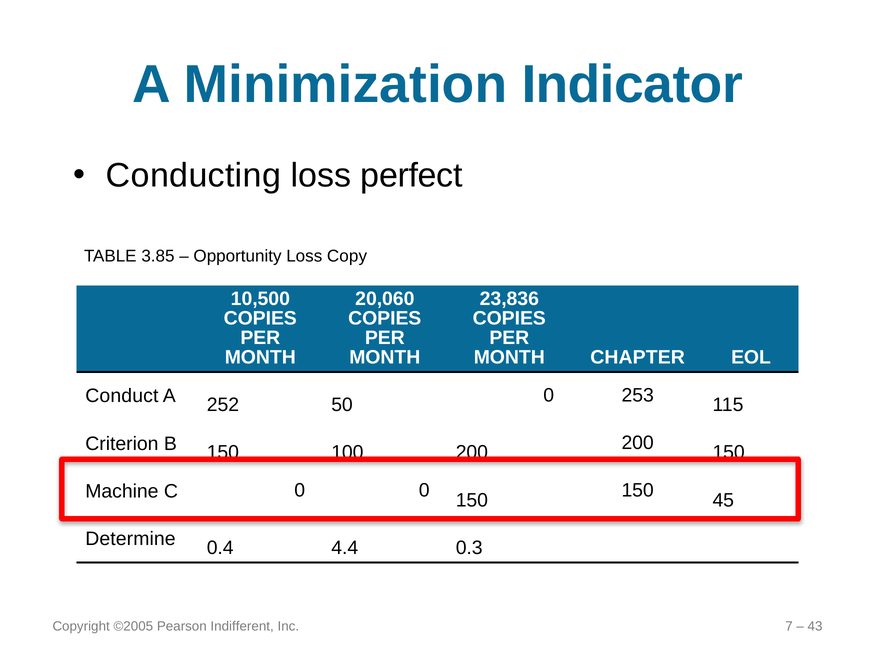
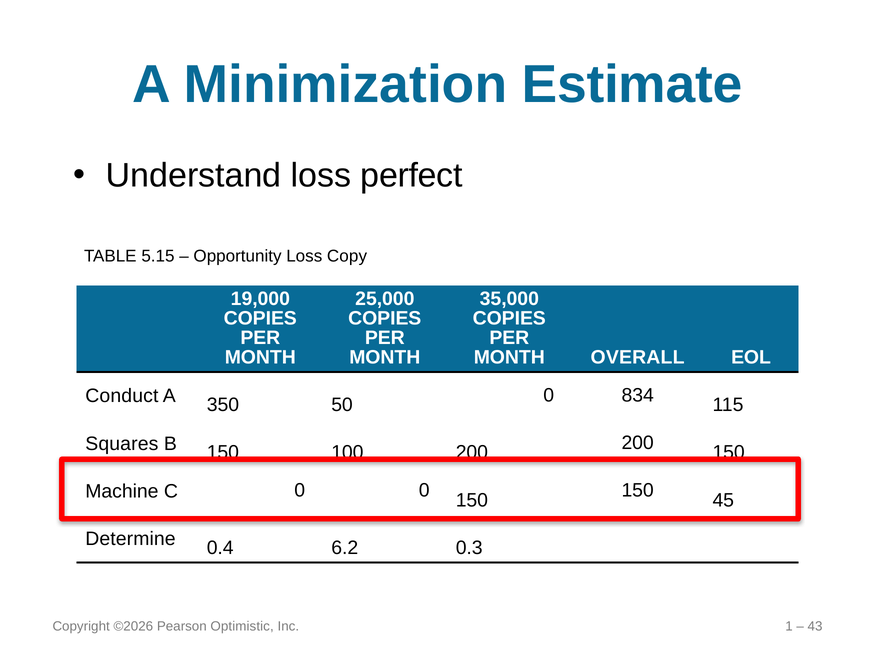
Indicator: Indicator -> Estimate (632, 85)
Conducting: Conducting -> Understand (194, 176)
3.85: 3.85 -> 5.15 (158, 256)
10,500: 10,500 -> 19,000 (260, 299)
20,060: 20,060 -> 25,000 (385, 299)
23,836: 23,836 -> 35,000 (509, 299)
CHAPTER: CHAPTER -> OVERALL (638, 357)
253: 253 -> 834 (638, 395)
252: 252 -> 350 (223, 405)
Criterion: Criterion -> Squares (122, 444)
4.4: 4.4 -> 6.2 (345, 548)
©2005: ©2005 -> ©2026 (133, 627)
Indifferent: Indifferent -> Optimistic (242, 627)
7: 7 -> 1 (789, 627)
